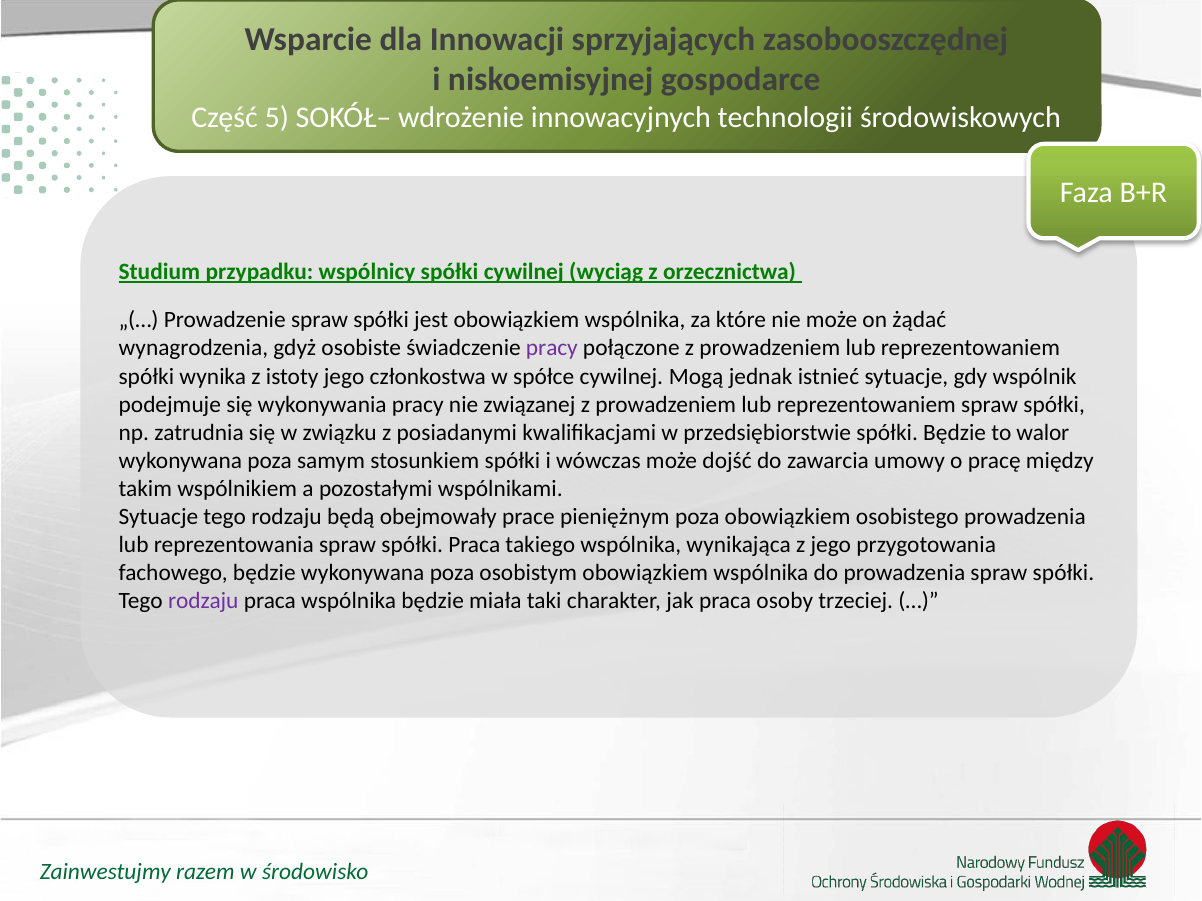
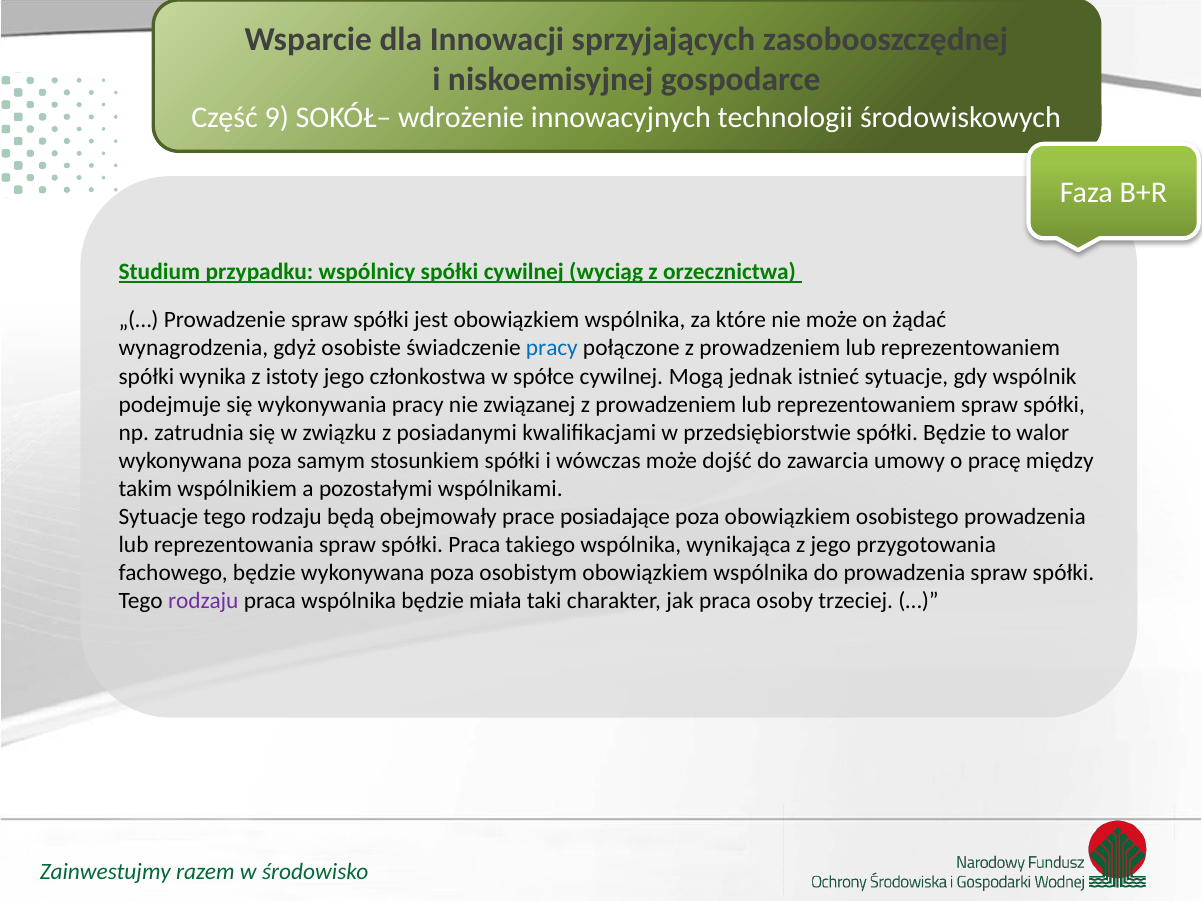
5: 5 -> 9 (277, 118)
pracy colour: purple -> blue (552, 348)
pieniężnym: pieniężnym -> posiadające (615, 517)
